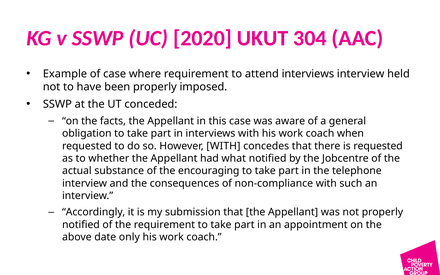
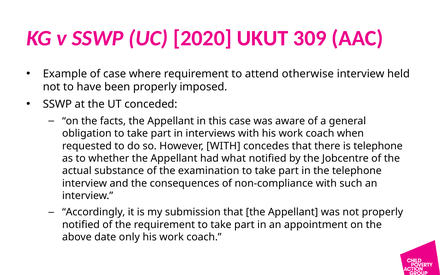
304: 304 -> 309 (310, 38)
attend interviews: interviews -> otherwise (308, 74)
is requested: requested -> telephone (378, 146)
encouraging: encouraging -> examination (209, 171)
